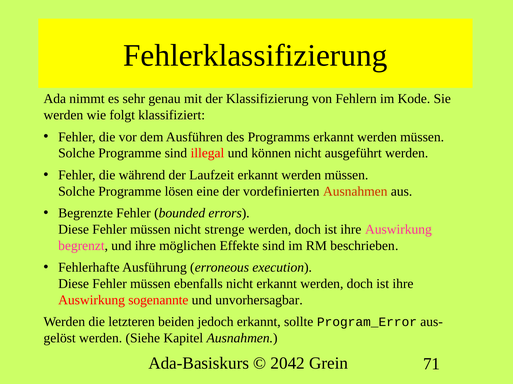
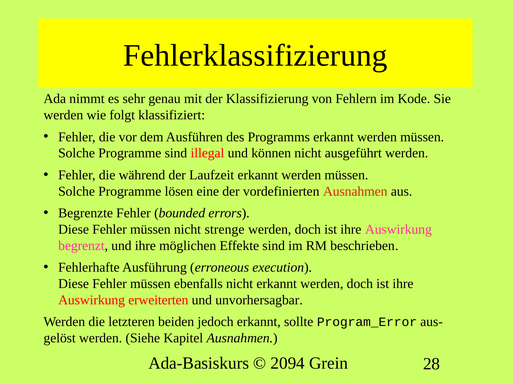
sogenannte: sogenannte -> erweiterten (158, 300)
2042: 2042 -> 2094 (288, 364)
71: 71 -> 28 (432, 365)
